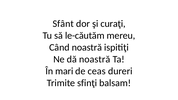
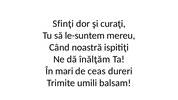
Sfânt: Sfânt -> Sfinţi (63, 24)
le-căutăm: le-căutăm -> le-suntem (85, 36)
dă noastră: noastră -> înălţăm (95, 59)
sfinţi: sfinţi -> umili (87, 83)
